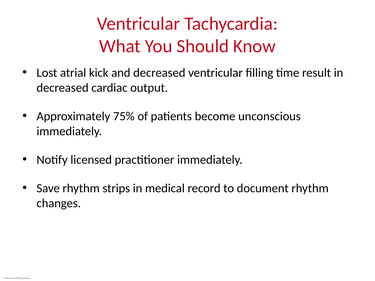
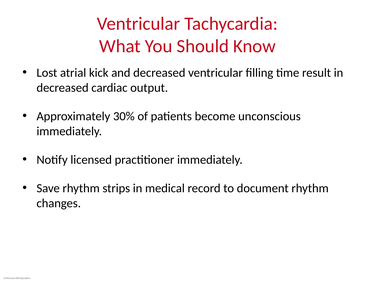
75%: 75% -> 30% (124, 116)
